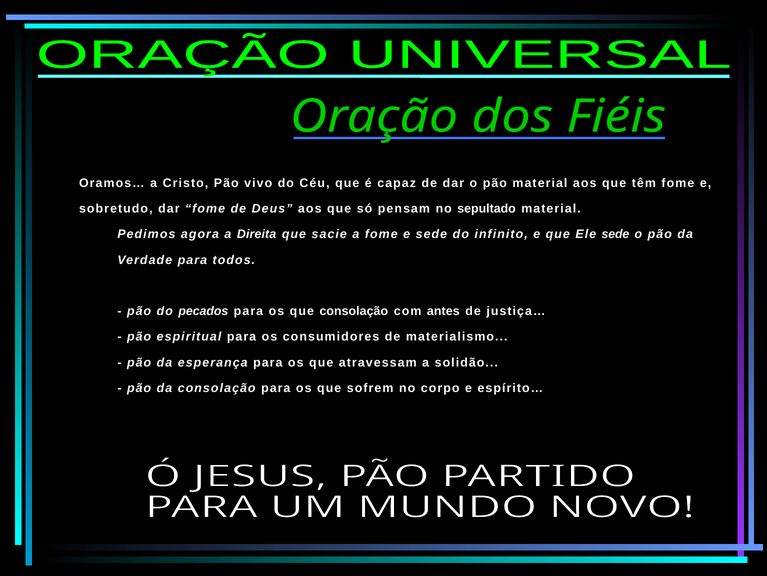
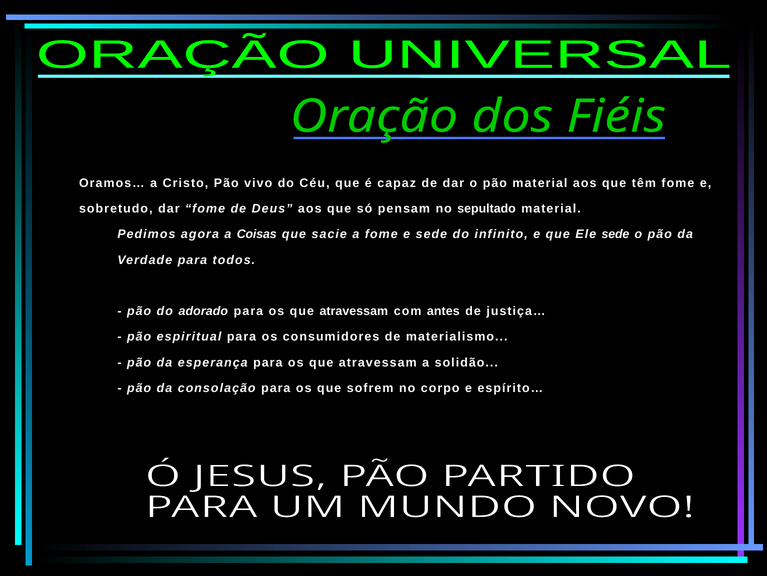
Direita: Direita -> Coisas (257, 234)
pecados: pecados -> adorado (203, 311)
consolação: consolação -> atravessam (354, 311)
